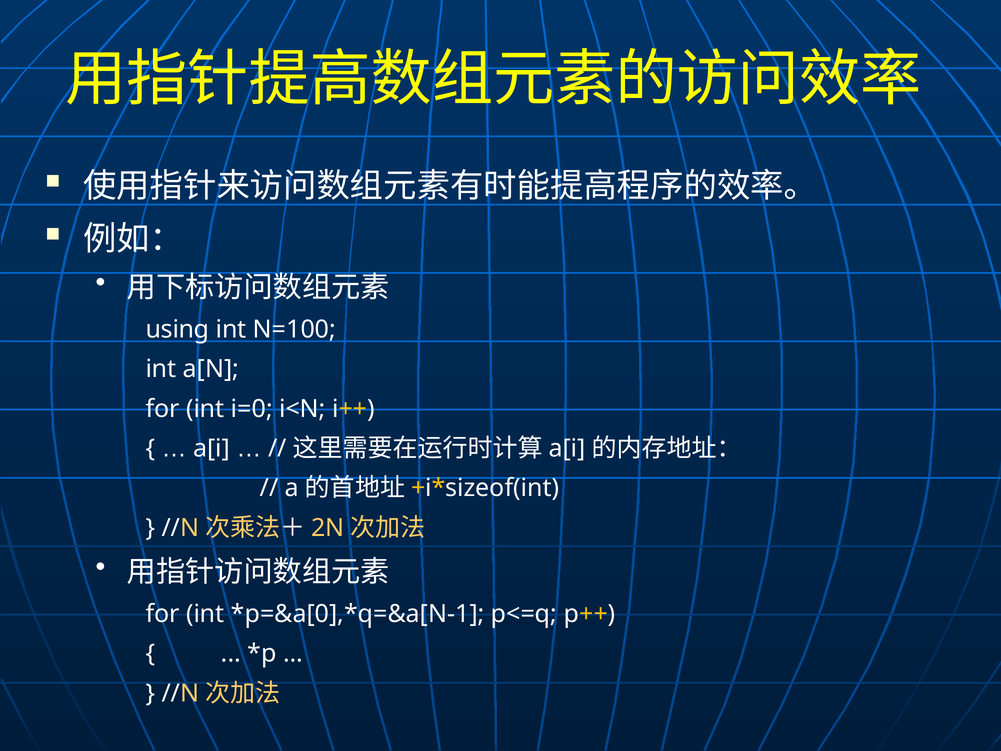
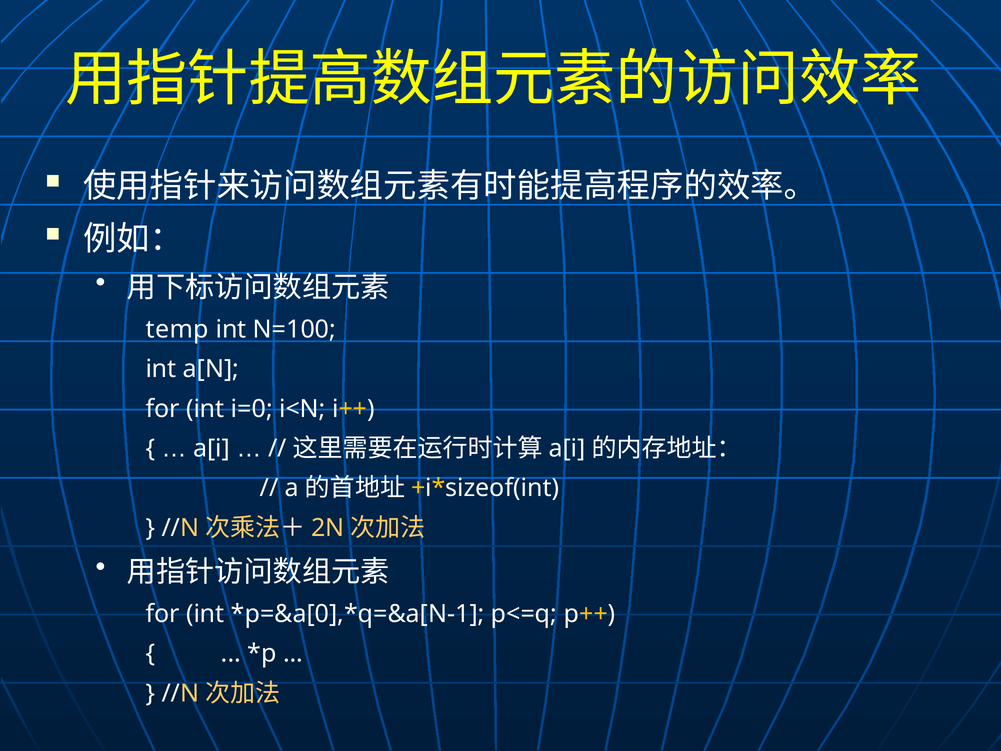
using: using -> temp (177, 329)
